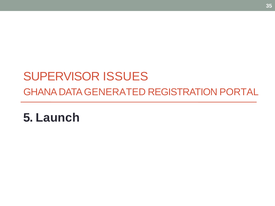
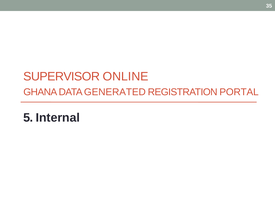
ISSUES: ISSUES -> ONLINE (126, 77)
Launch: Launch -> Internal (58, 118)
